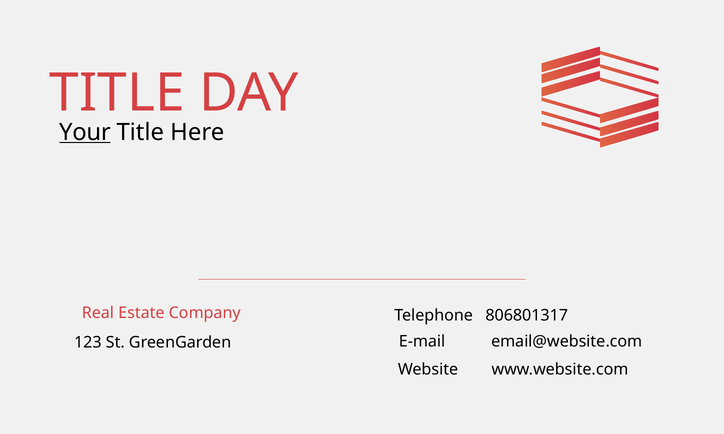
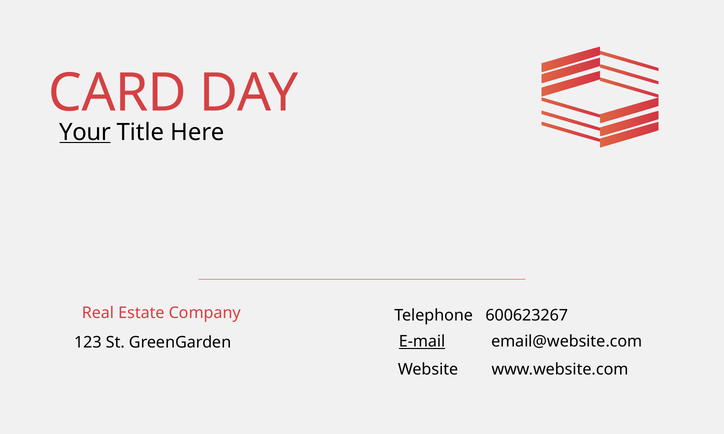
TITLE: TITLE -> CARD (118, 93)
806801317: 806801317 -> 600623267 (527, 316)
E-mail underline: none -> present (422, 342)
